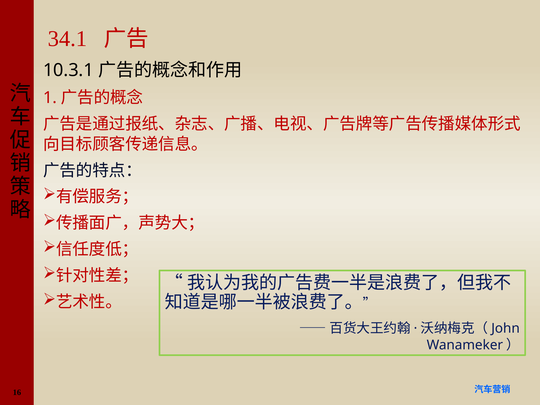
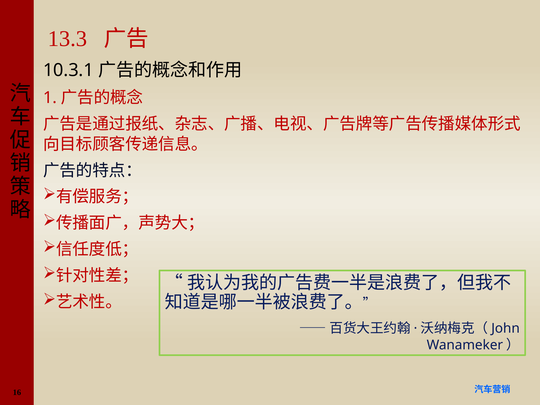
34.1: 34.1 -> 13.3 (67, 39)
